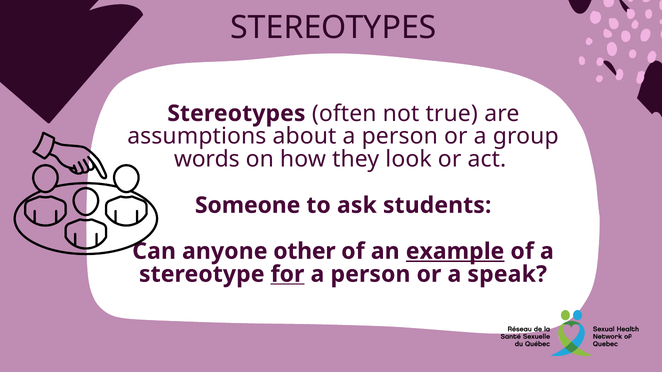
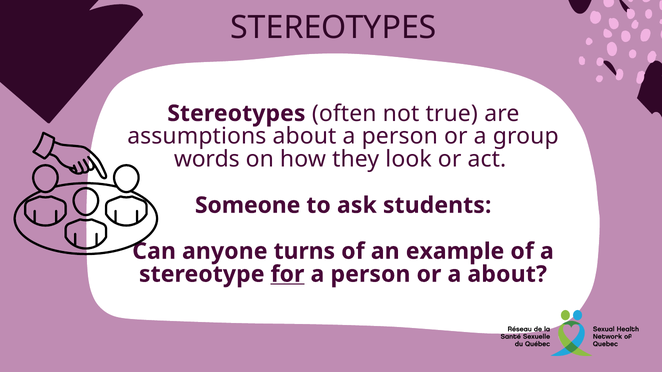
other: other -> turns (304, 251)
example underline: present -> none (455, 251)
a speak: speak -> about (507, 274)
